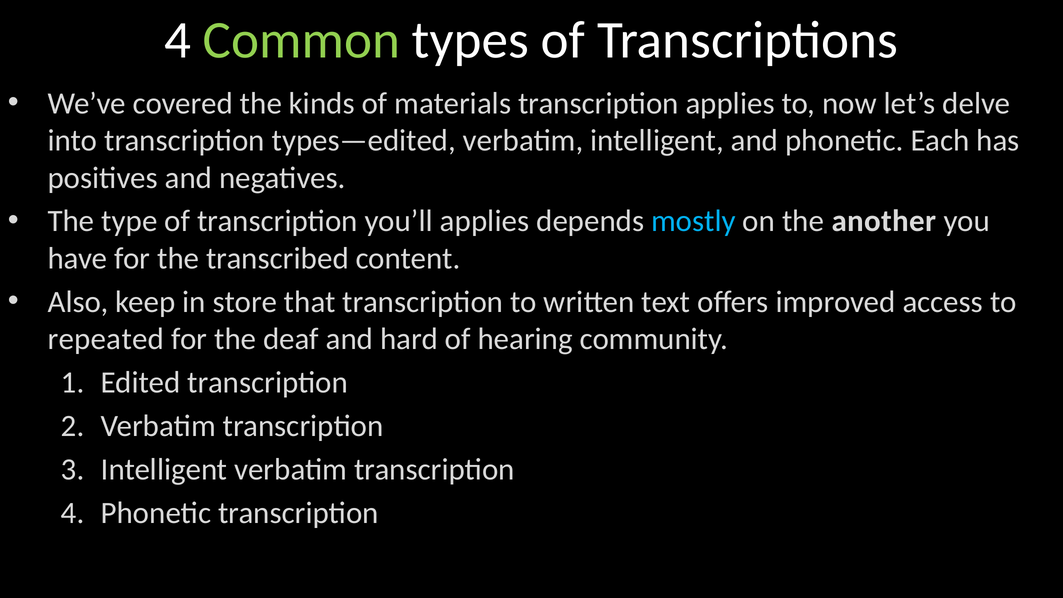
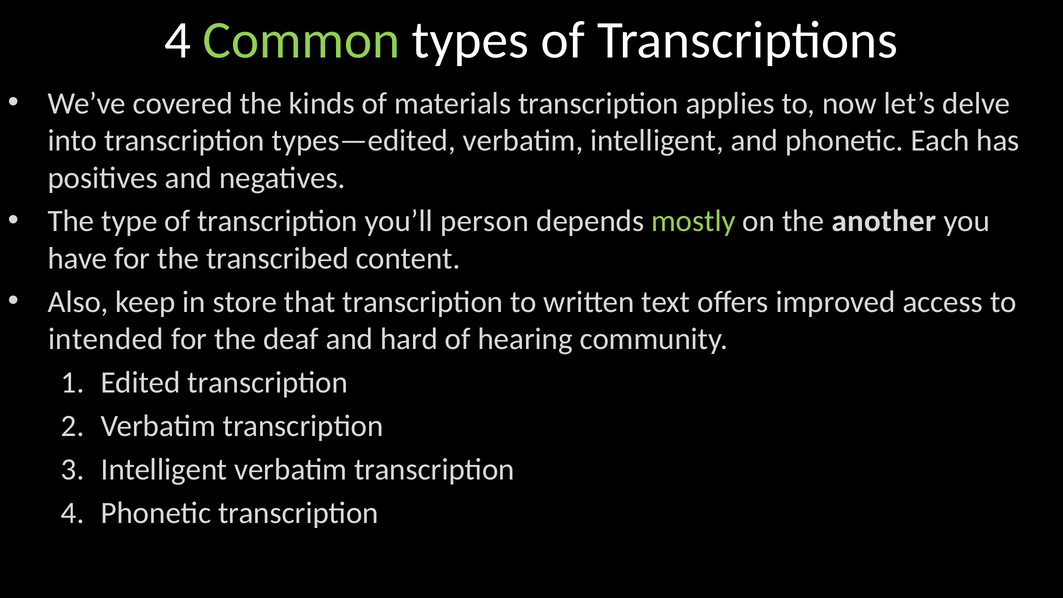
you’ll applies: applies -> person (484, 221)
mostly colour: light blue -> light green (693, 221)
repeated: repeated -> intended (106, 339)
